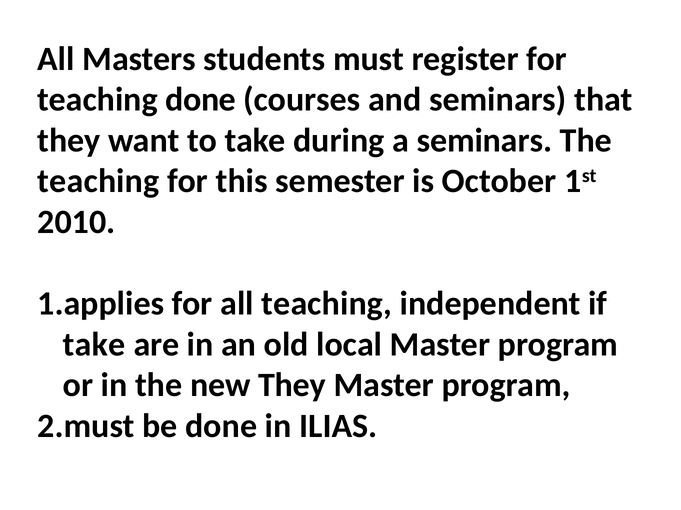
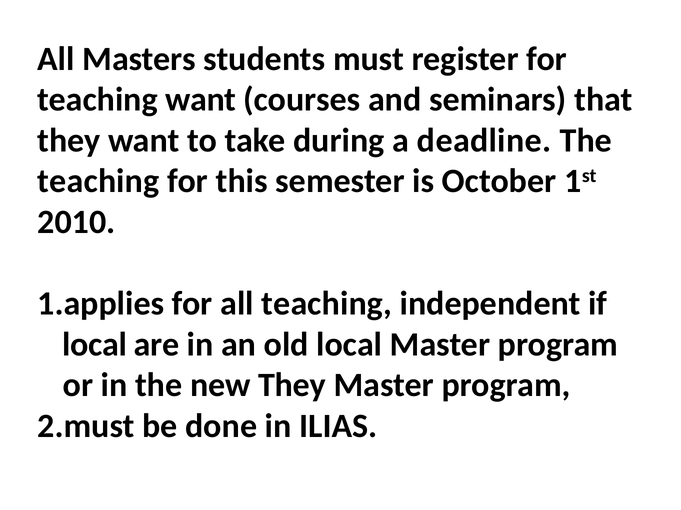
teaching done: done -> want (201, 100)
a seminars: seminars -> deadline (484, 141)
take: take -> local (95, 345)
